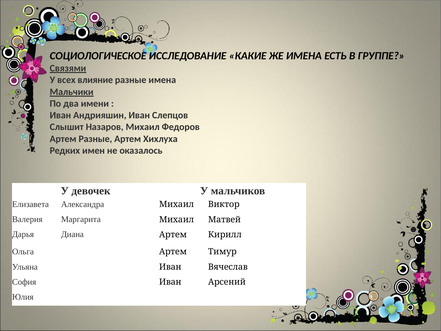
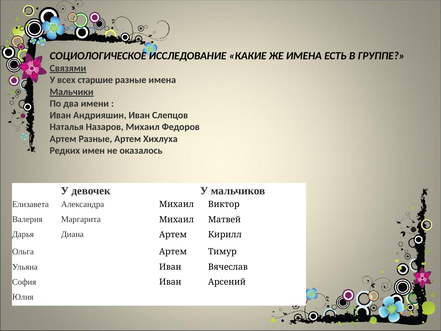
влияние: влияние -> старшие (95, 80)
Слышит: Слышит -> Наталья (67, 127)
